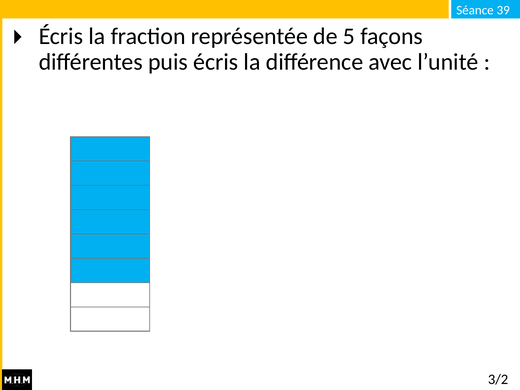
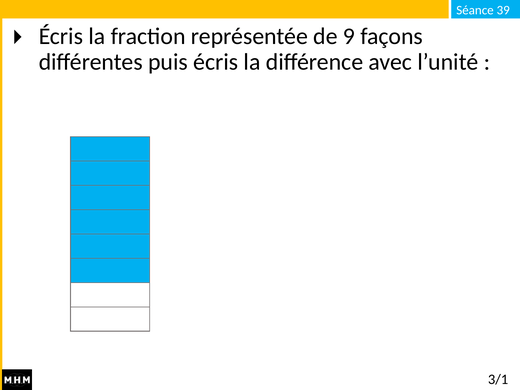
5: 5 -> 9 (349, 36)
3/2: 3/2 -> 3/1 (498, 379)
